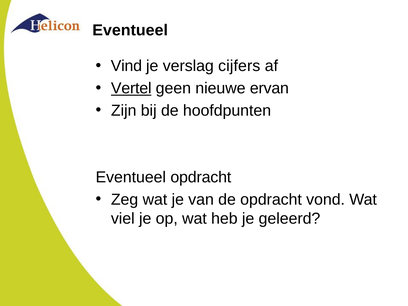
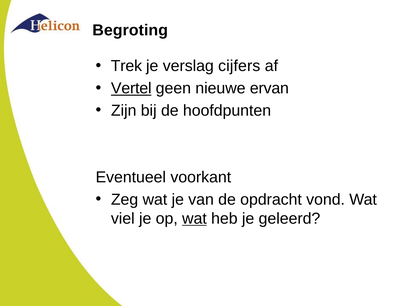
Eventueel: Eventueel -> Begroting (130, 30)
Vind: Vind -> Trek (126, 66)
Eventueel opdracht: opdracht -> voorkant (201, 177)
wat underline: none -> present (194, 219)
